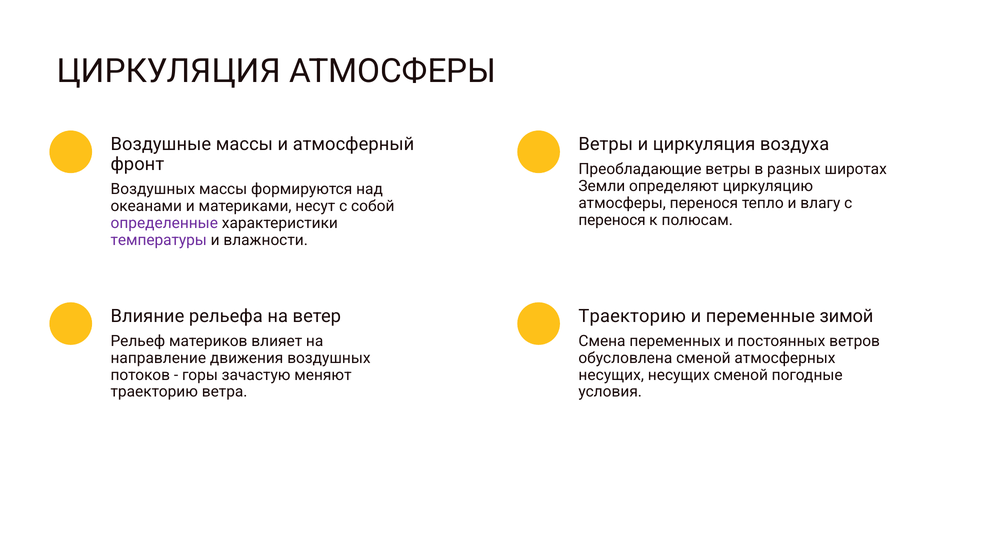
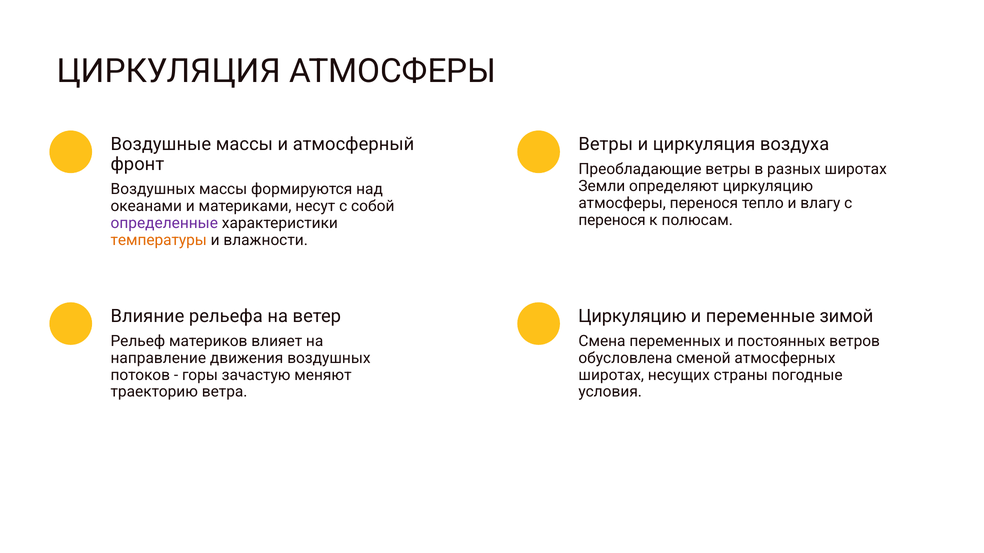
температуры colour: purple -> orange (159, 240)
ветер Траекторию: Траекторию -> Циркуляцию (632, 316)
несущих: несущих -> широтах (611, 375)
несущих сменой: сменой -> страны (741, 375)
